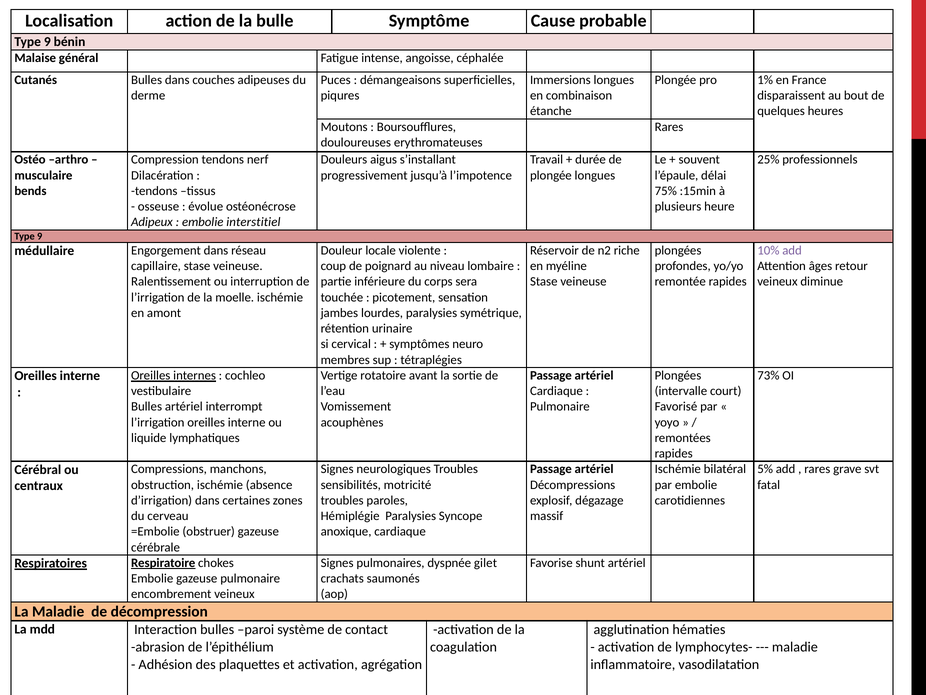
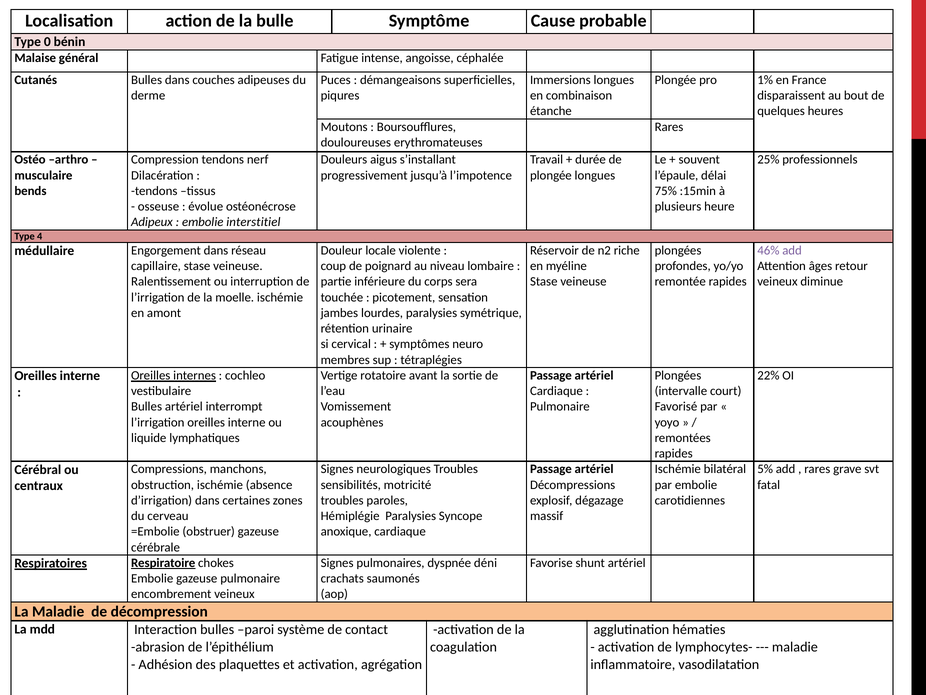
9: 9 -> 0 (47, 42)
9: 9 -> 4 (40, 236)
10%: 10% -> 46% (768, 250)
73%: 73% -> 22% (768, 375)
gilet: gilet -> déni (485, 563)
